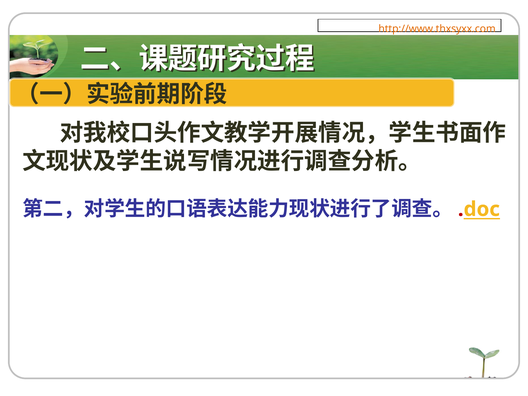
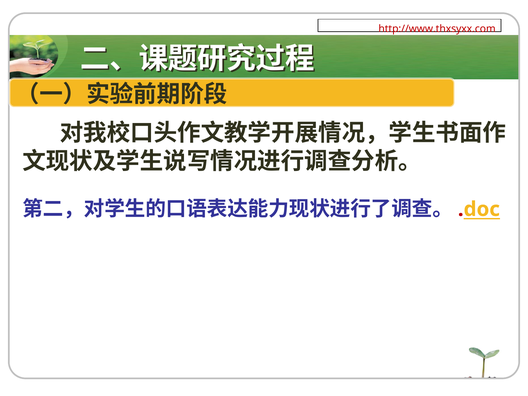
http://www.thxsyxx.com colour: orange -> red (437, 29)
